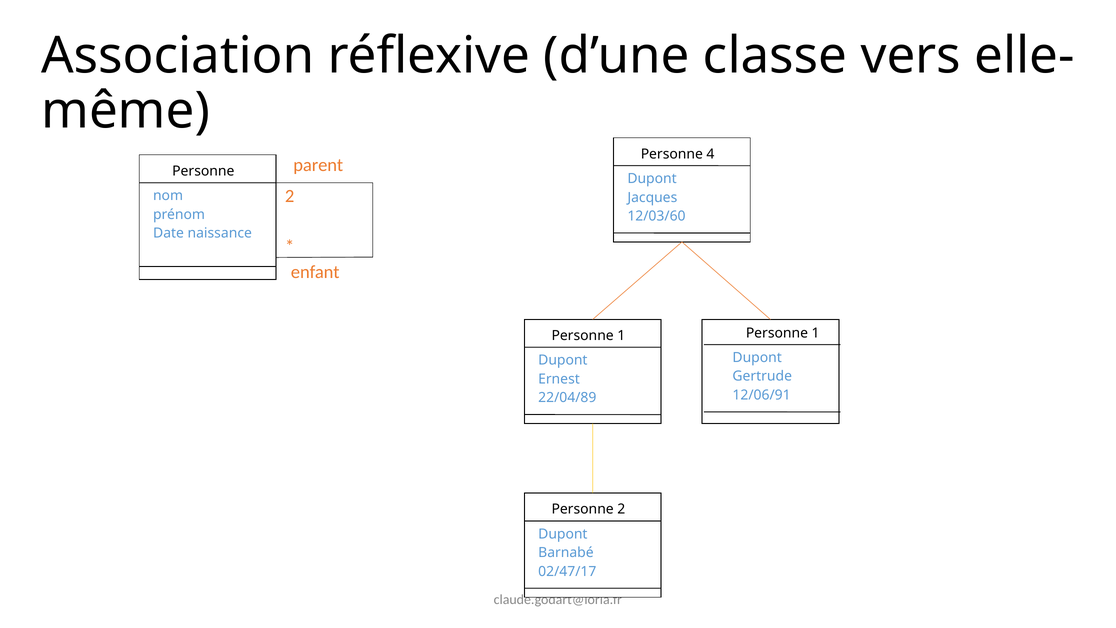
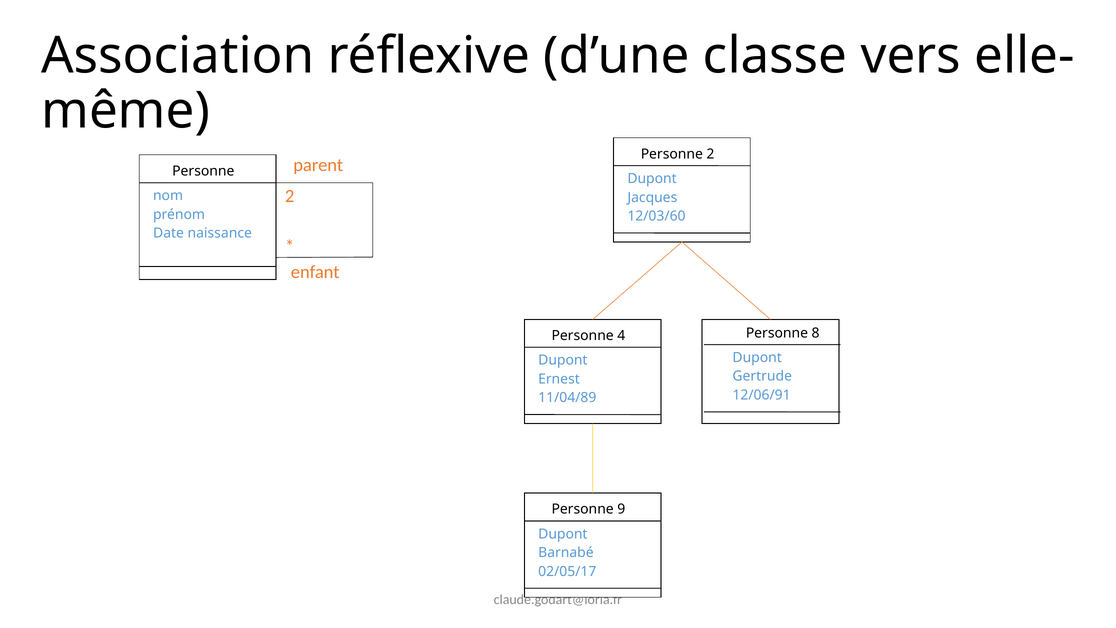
Personne 4: 4 -> 2 (710, 154)
1: 1 -> 8 (816, 333)
1: 1 -> 4 (621, 336)
22/04/89: 22/04/89 -> 11/04/89 (567, 398)
Personne 2: 2 -> 9 (621, 509)
02/47/17: 02/47/17 -> 02/05/17 (567, 571)
